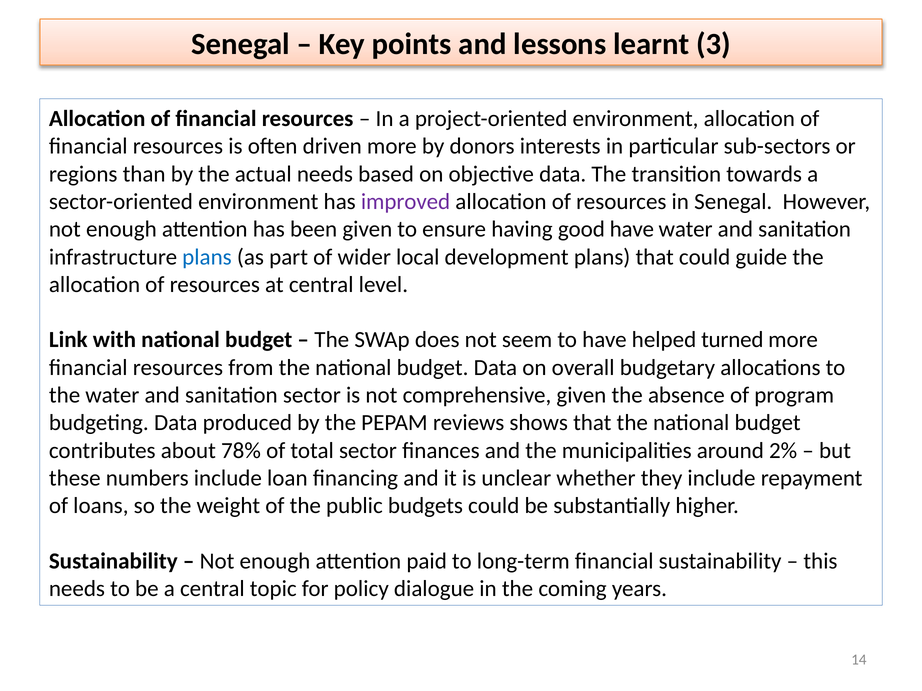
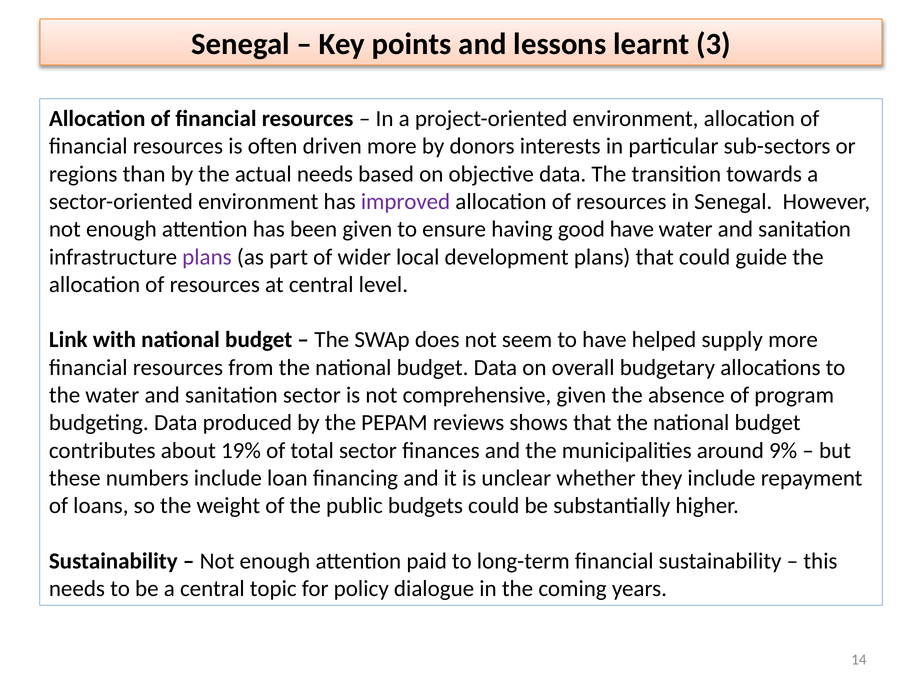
plans colour: blue -> purple (207, 257)
turned: turned -> supply (732, 340)
78%: 78% -> 19% (241, 451)
2%: 2% -> 9% (783, 451)
